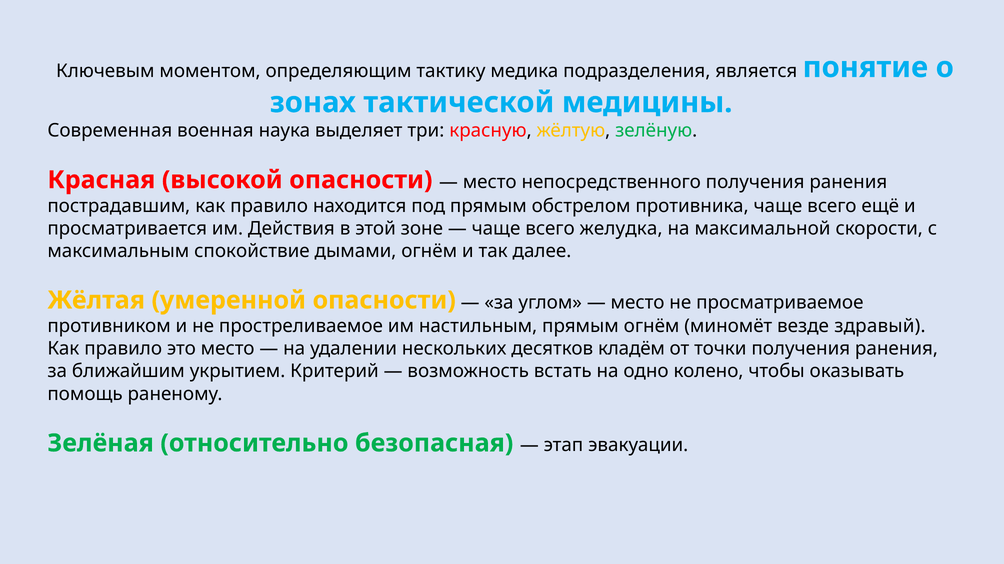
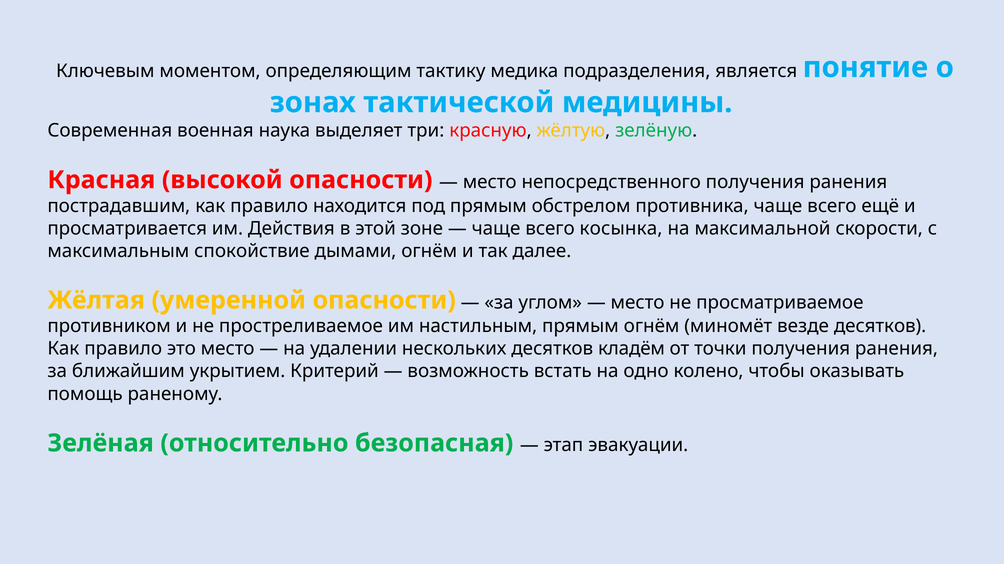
желудка: желудка -> косынка (621, 229)
везде здравый: здравый -> десятков (880, 327)
